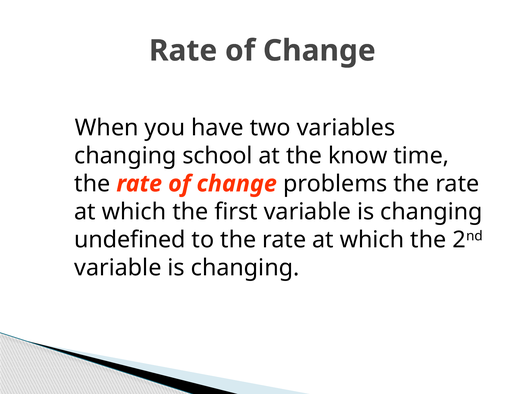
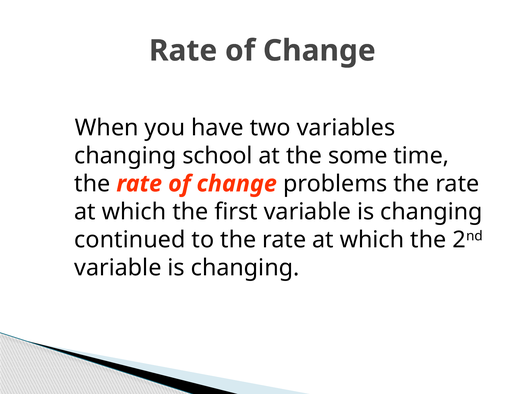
know: know -> some (358, 156)
undefined: undefined -> continued (130, 240)
